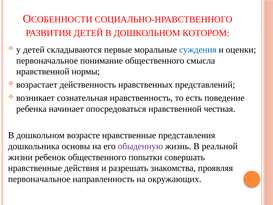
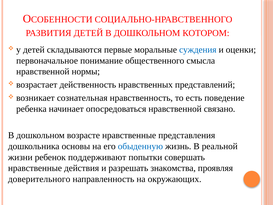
честная: честная -> связано (220, 109)
обыденную colour: purple -> blue (140, 146)
ребенок общественного: общественного -> поддерживают (97, 157)
первоначальное: первоначальное -> доверительного (39, 179)
